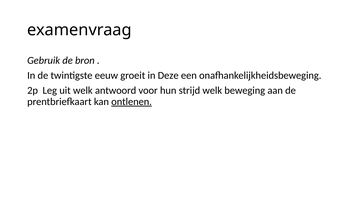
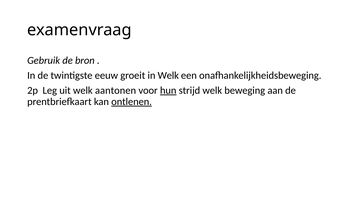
in Deze: Deze -> Welk (168, 75)
antwoord: antwoord -> aantonen (116, 90)
hun underline: none -> present (168, 90)
